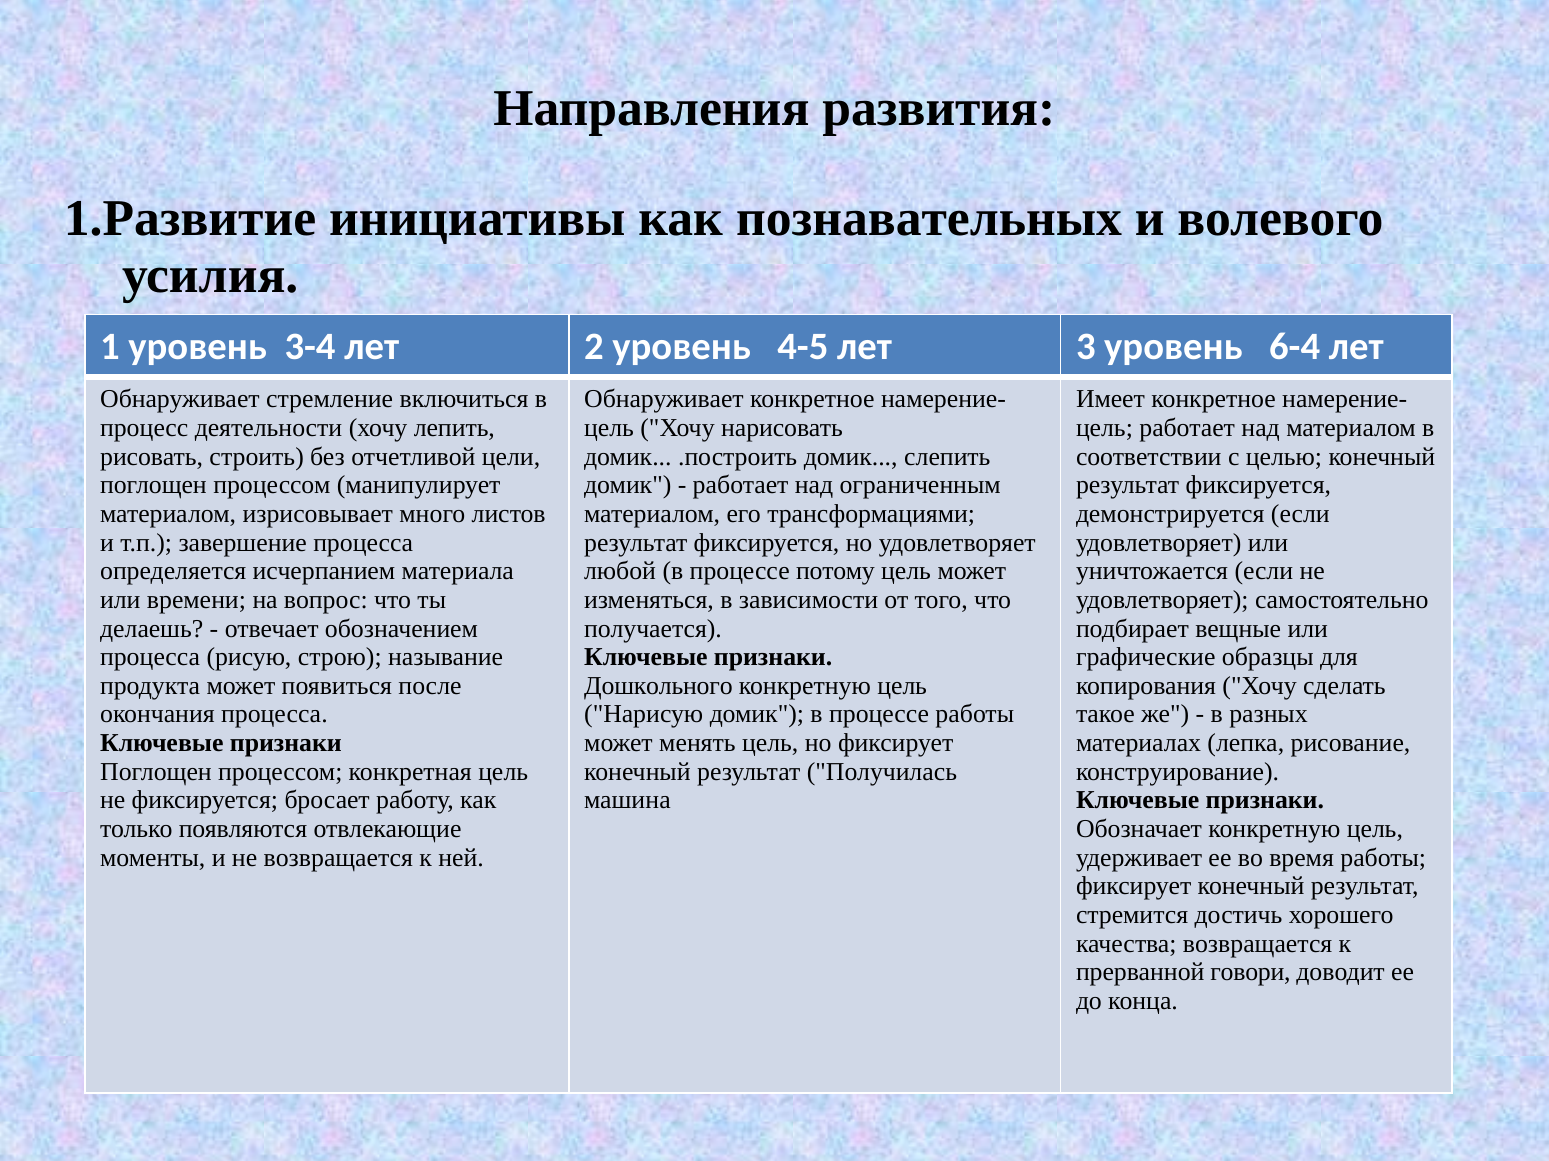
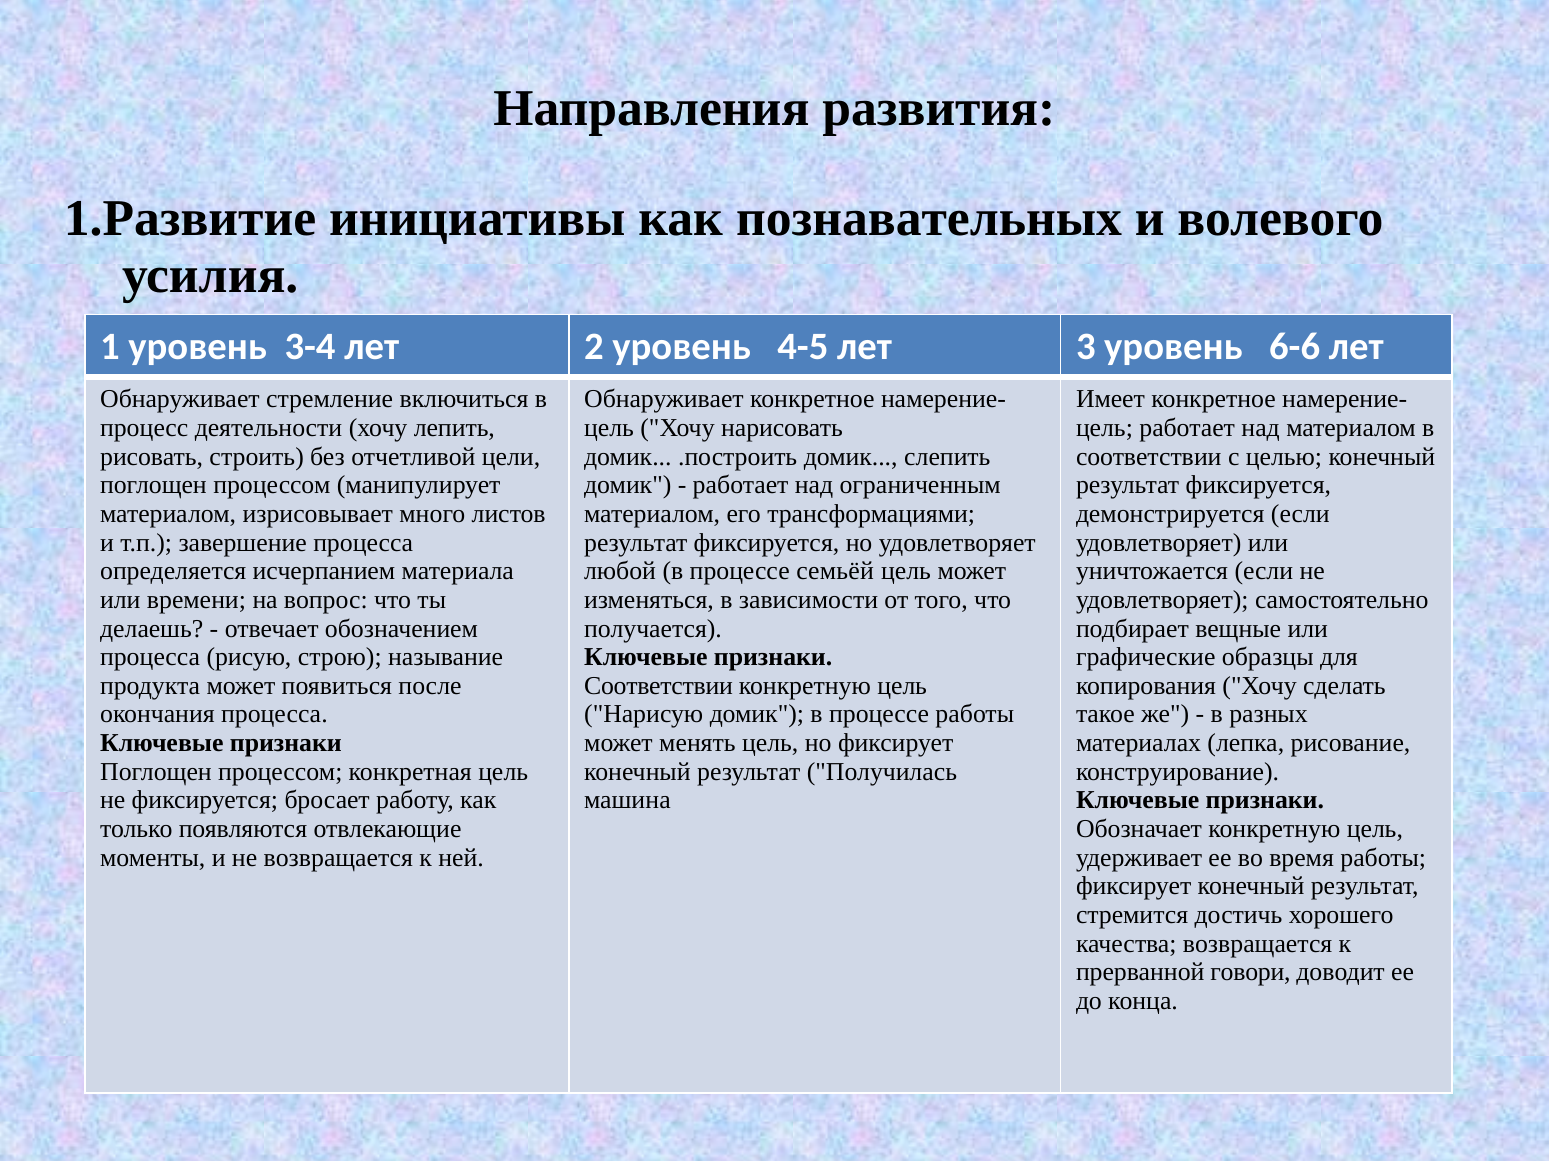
6-4: 6-4 -> 6-6 (1295, 346)
потому: потому -> семьёй (835, 572)
Дошкольного: Дошкольного -> Соответствии (658, 686)
